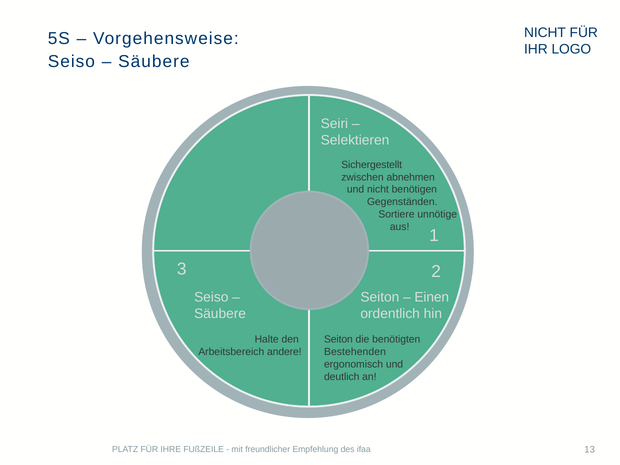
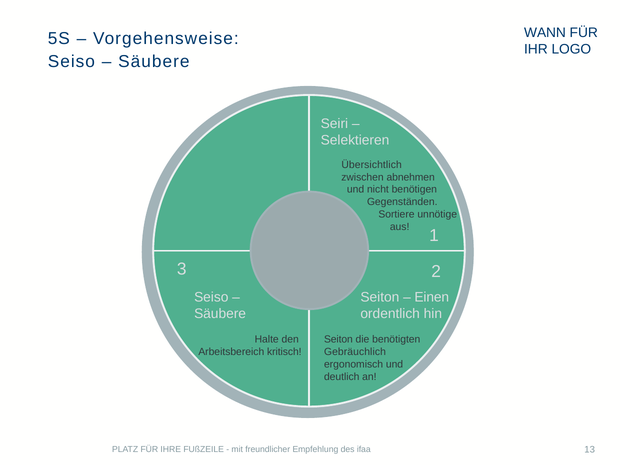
NICHT: NICHT -> WANN (545, 33)
Sichergestellt: Sichergestellt -> Übersichtlich (372, 165)
andere: andere -> kritisch (284, 352)
Bestehenden: Bestehenden -> Gebräuchlich (355, 352)
